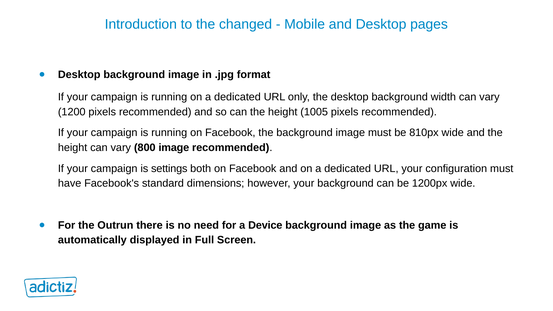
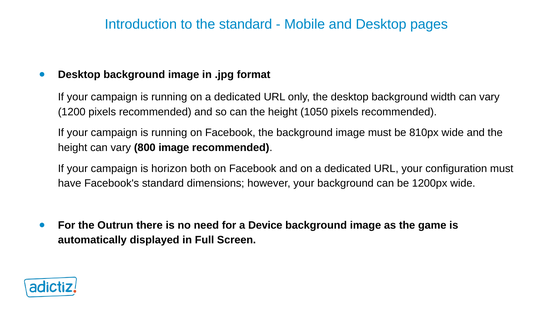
the changed: changed -> standard (246, 24)
1005: 1005 -> 1050 (314, 112)
settings: settings -> horizon (169, 169)
